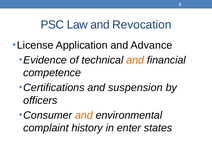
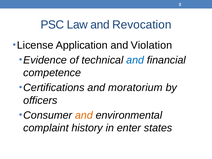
Advance: Advance -> Violation (151, 45)
and colour: orange -> blue (135, 60)
suspension: suspension -> moratorium (135, 88)
